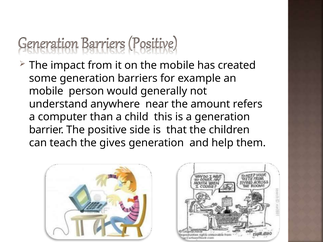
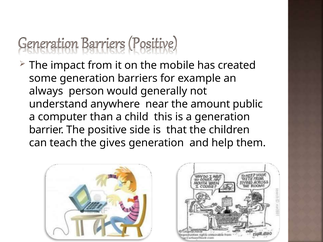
mobile: mobile -> always (46, 91)
refers: refers -> public (248, 104)
